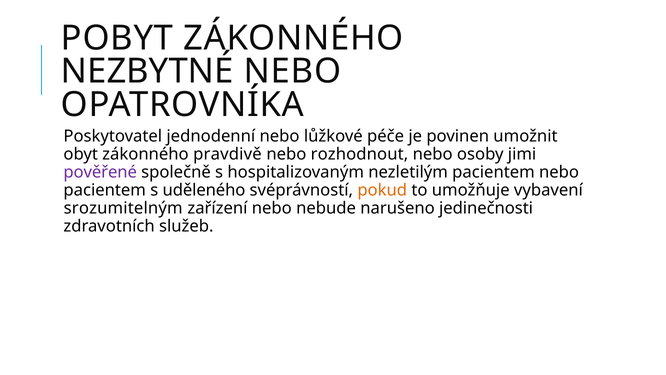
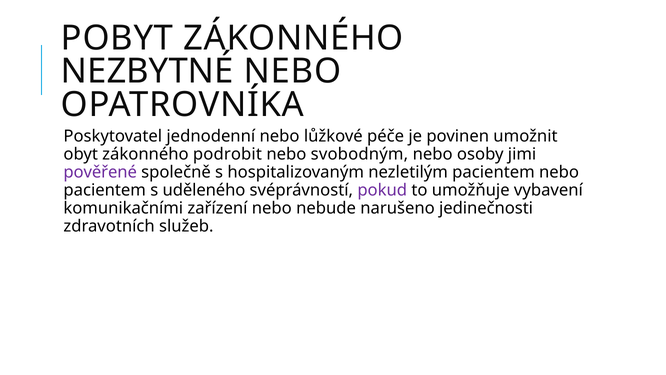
pravdivě: pravdivě -> podrobit (227, 154)
rozhodnout: rozhodnout -> svobodným (359, 154)
pokud colour: orange -> purple (382, 190)
srozumitelným: srozumitelným -> komunikačními (123, 208)
